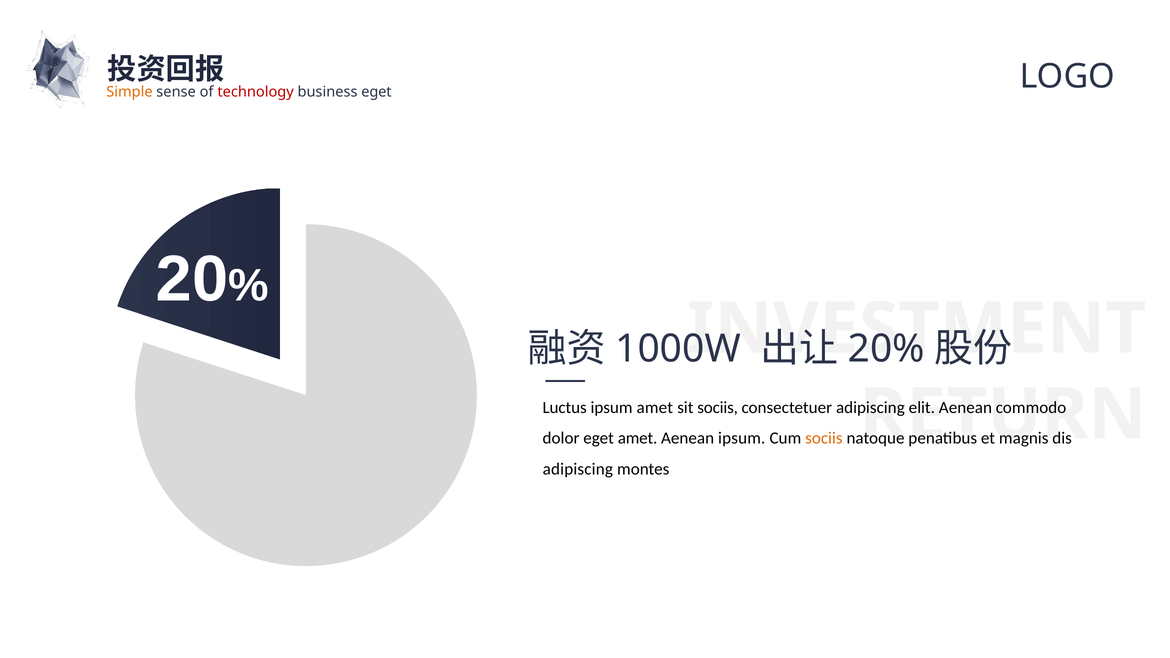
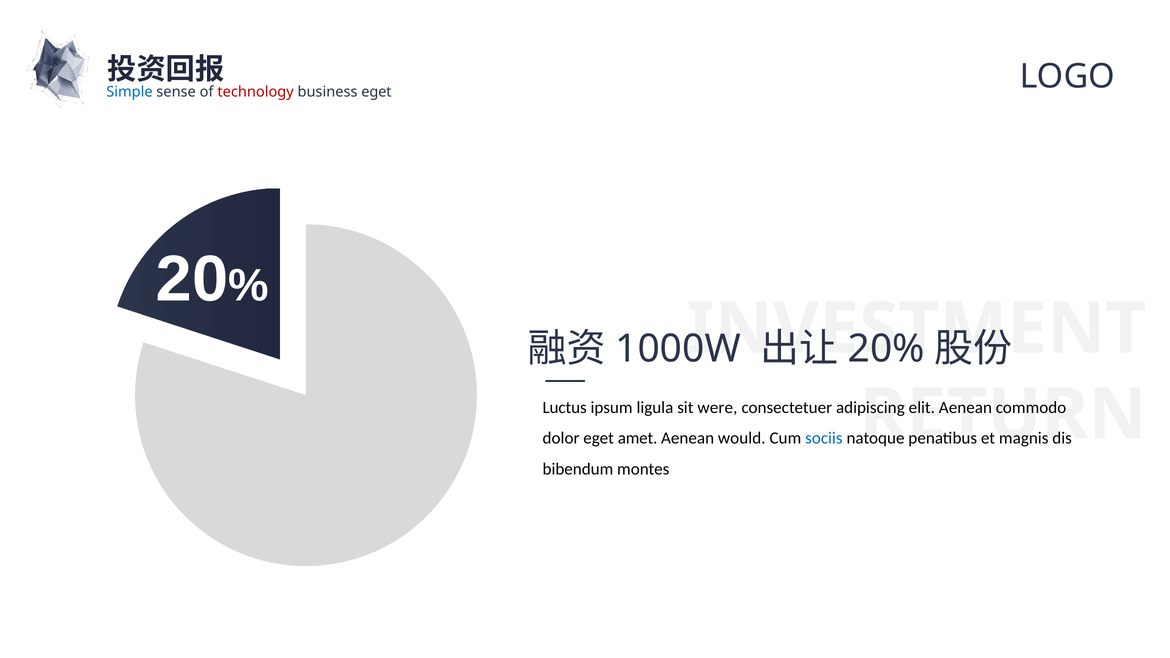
Simple colour: orange -> blue (129, 92)
ipsum amet: amet -> ligula (655, 408)
sit sociis: sociis -> were (717, 408)
Aenean ipsum: ipsum -> would (742, 438)
sociis colour: orange -> blue (824, 438)
adipiscing: adipiscing -> bibendum (578, 469)
